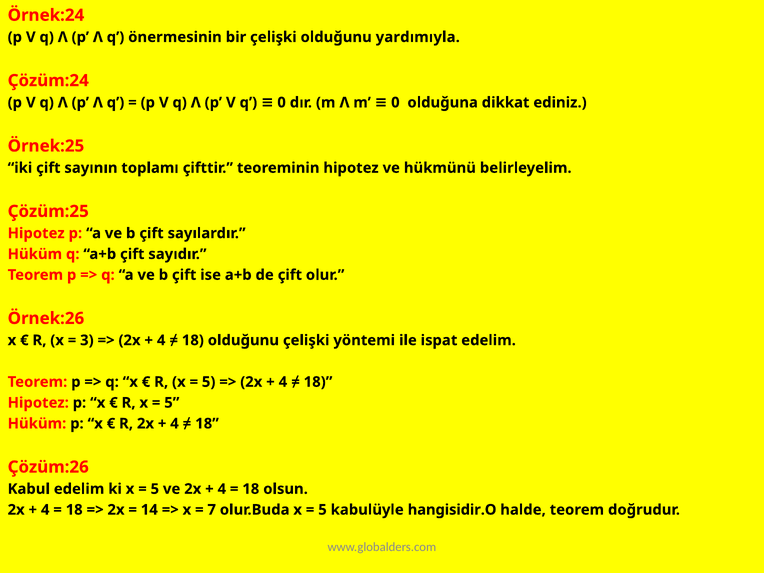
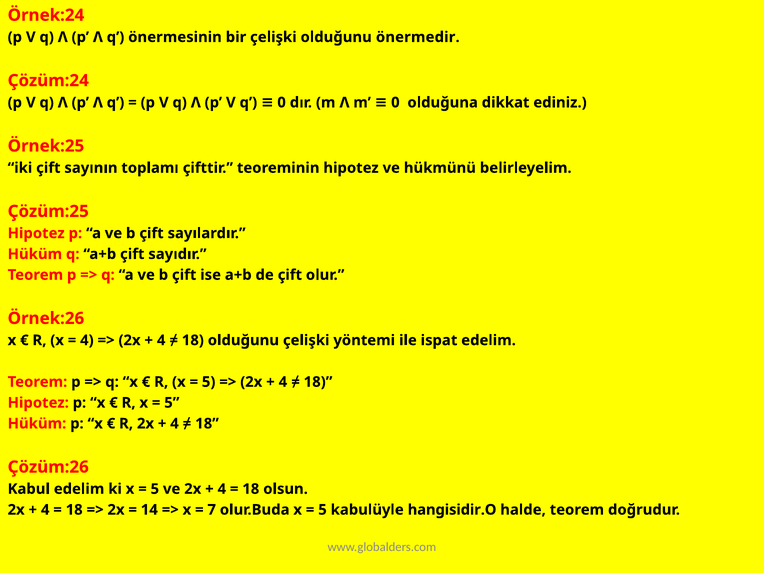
yardımıyla: yardımıyla -> önermedir (418, 37)
3: 3 -> 4 (87, 340)
